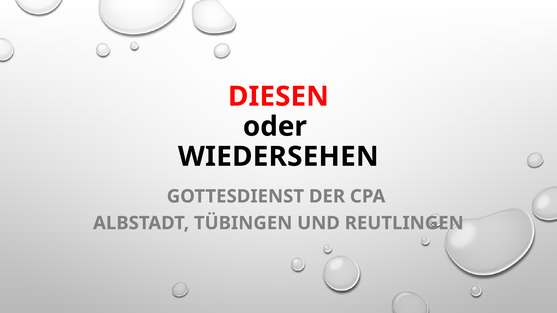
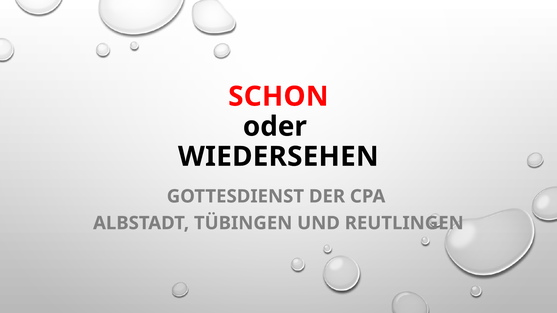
DIESEN: DIESEN -> SCHON (278, 97)
